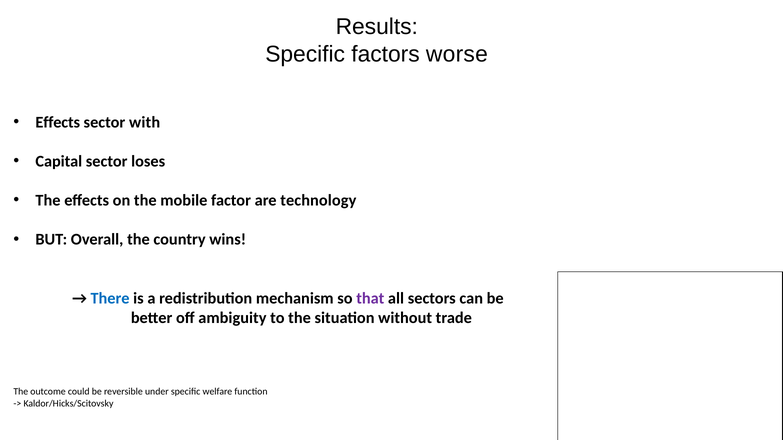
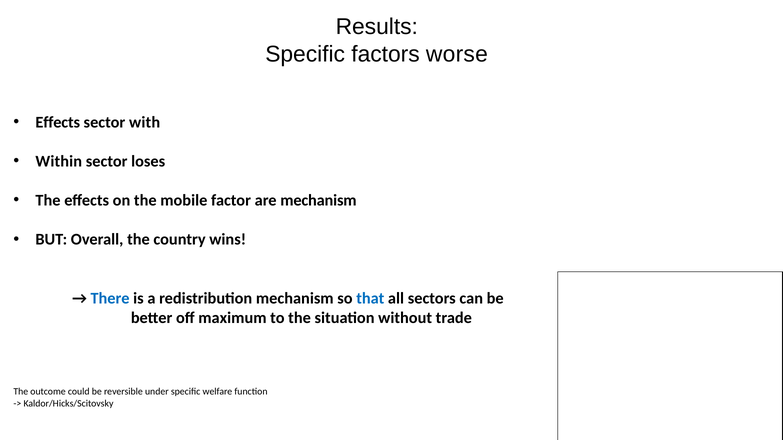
Capital: Capital -> Within (59, 162)
are technology: technology -> mechanism (318, 201)
that colour: purple -> blue (370, 299)
ambiguity: ambiguity -> maximum (232, 318)
